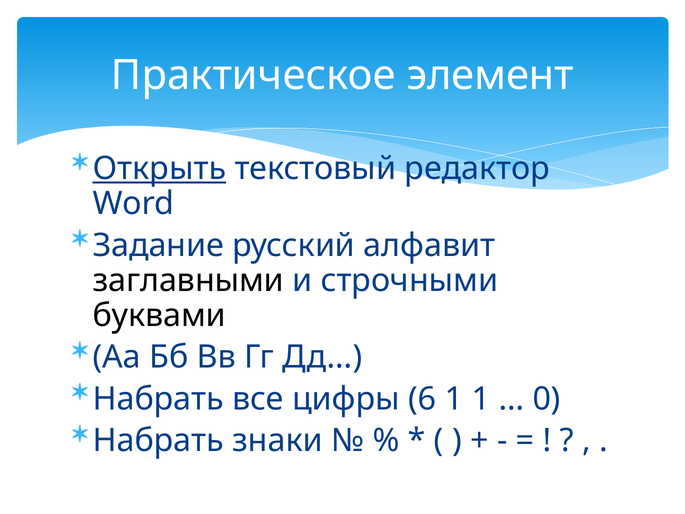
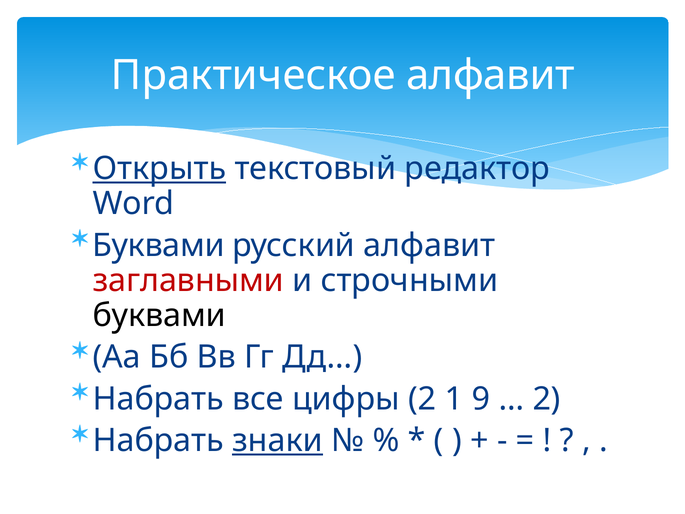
Практическое элемент: элемент -> алфавит (490, 75)
Задание: Задание -> Буквами (158, 245)
заглавными colour: black -> red (188, 280)
цифры 6: 6 -> 2 (422, 399)
1 1: 1 -> 9 (481, 399)
0: 0 -> 2 (547, 399)
знаки underline: none -> present (278, 440)
